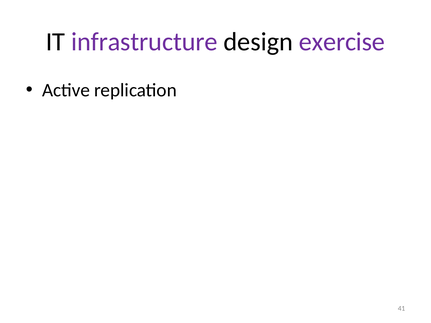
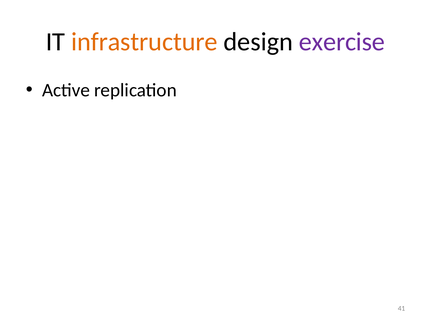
infrastructure colour: purple -> orange (144, 42)
